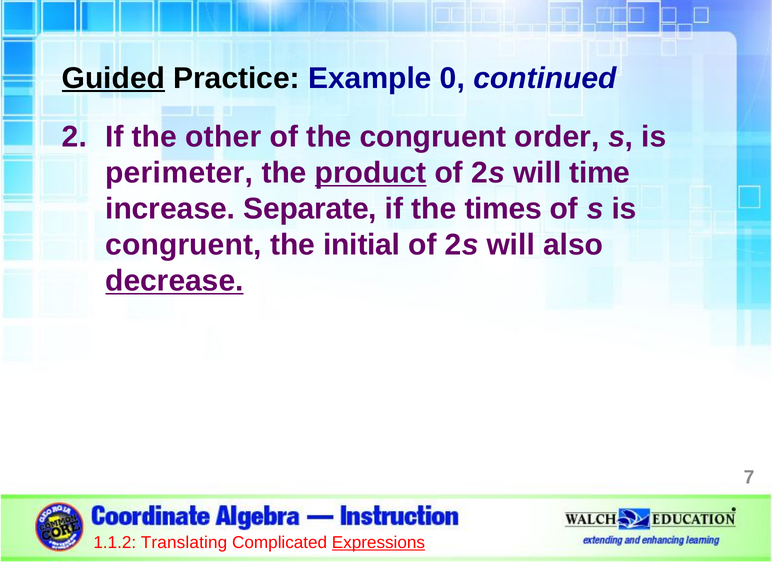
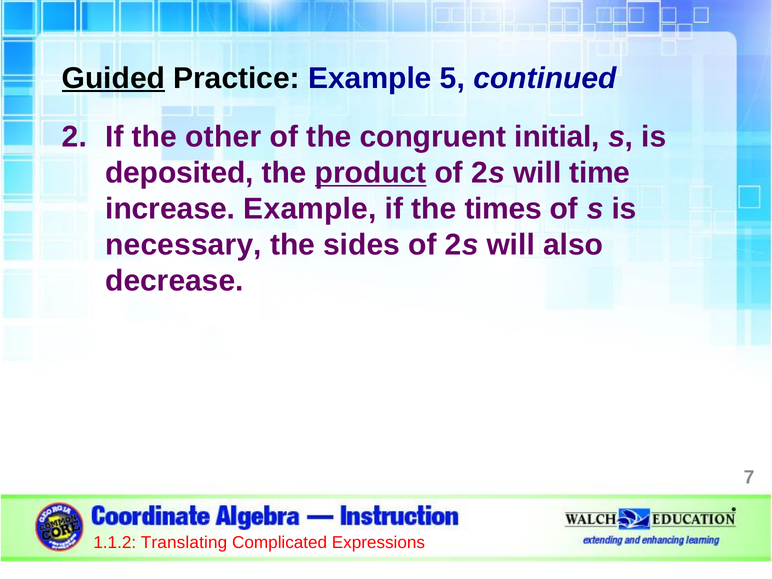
0: 0 -> 5 (452, 78)
order: order -> initial (557, 137)
perimeter: perimeter -> deposited (179, 173)
increase Separate: Separate -> Example (310, 209)
congruent: congruent -> necessary (183, 245)
initial: initial -> sides (362, 245)
decrease underline: present -> none (174, 281)
Expressions underline: present -> none (378, 543)
